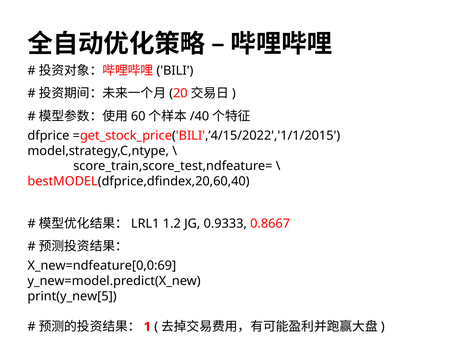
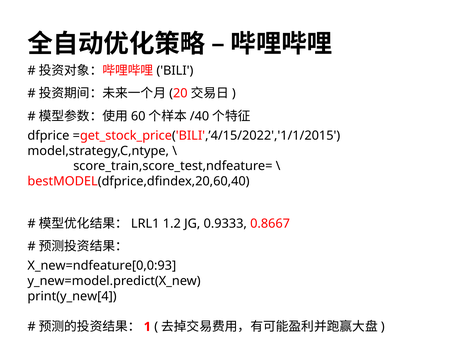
X_new=ndfeature[0,0:69: X_new=ndfeature[0,0:69 -> X_new=ndfeature[0,0:93 (102, 265)
print(y_new[5: print(y_new[5 -> print(y_new[4 (72, 296)
